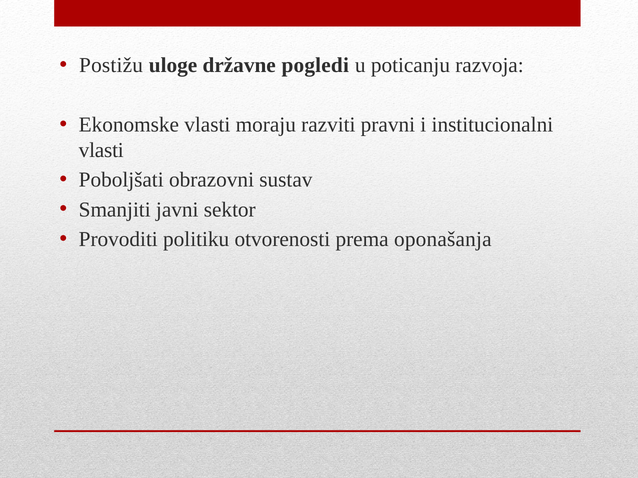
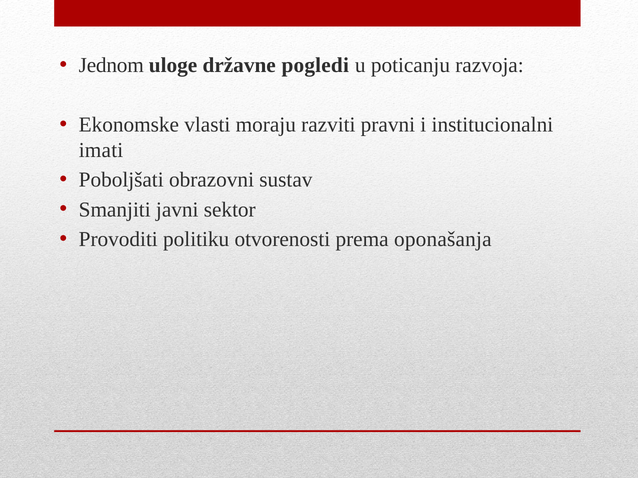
Postižu: Postižu -> Jednom (111, 65)
vlasti: vlasti -> imati (101, 150)
